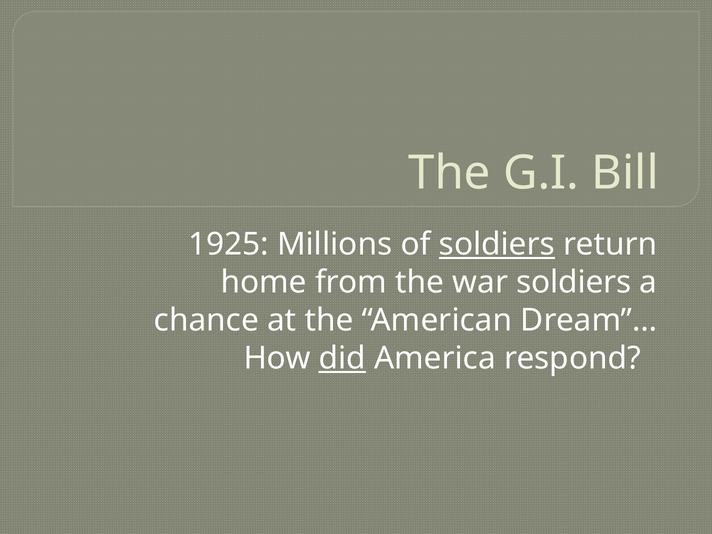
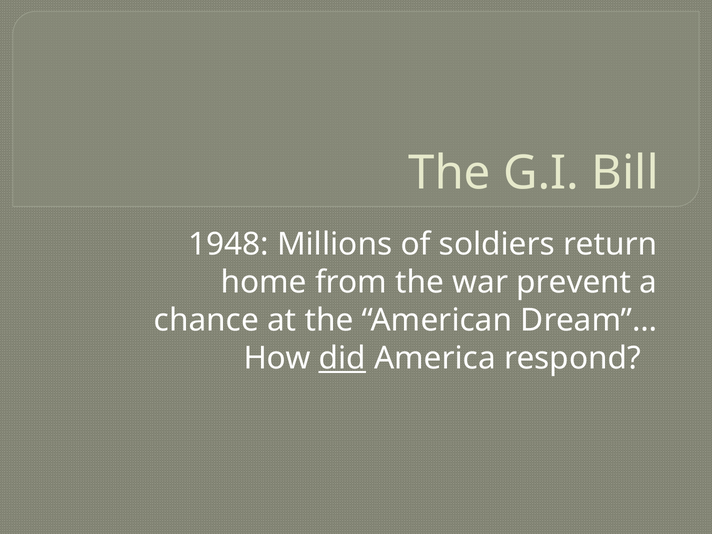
1925: 1925 -> 1948 (228, 244)
soldiers underline: present -> none (497, 244)
war soldiers: soldiers -> prevent (574, 282)
